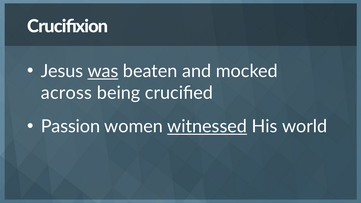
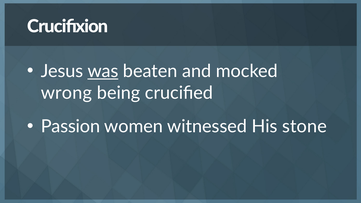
across: across -> wrong (66, 93)
witnessed underline: present -> none (207, 127)
world: world -> stone (304, 127)
